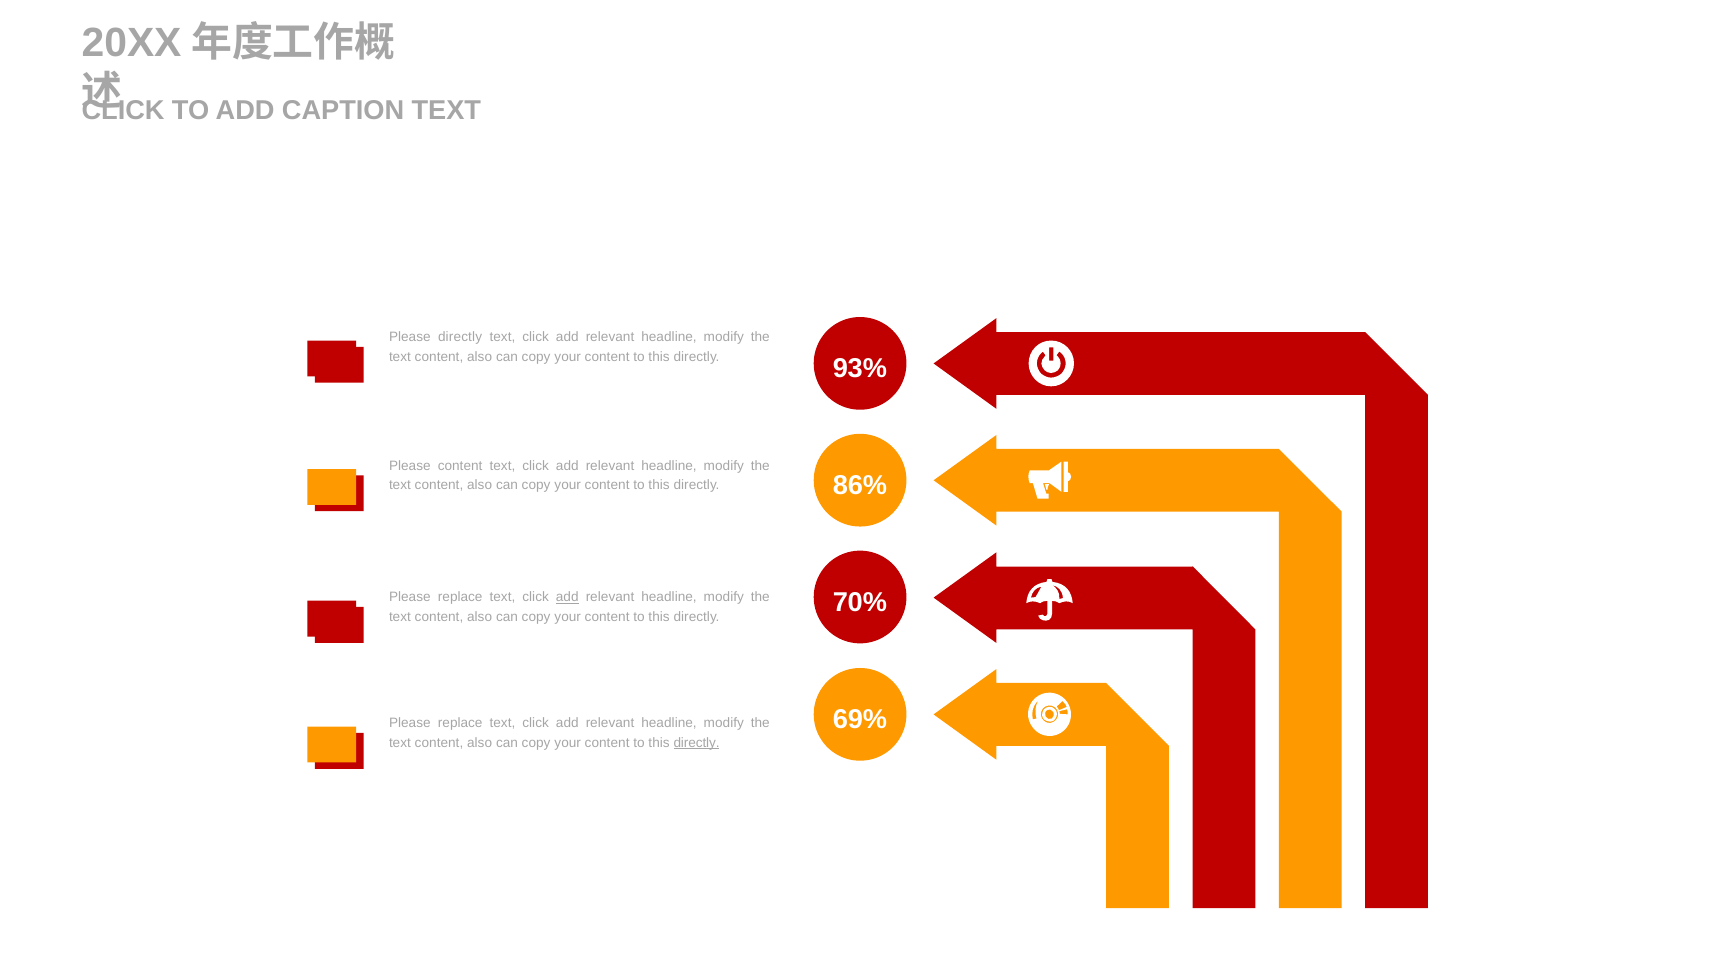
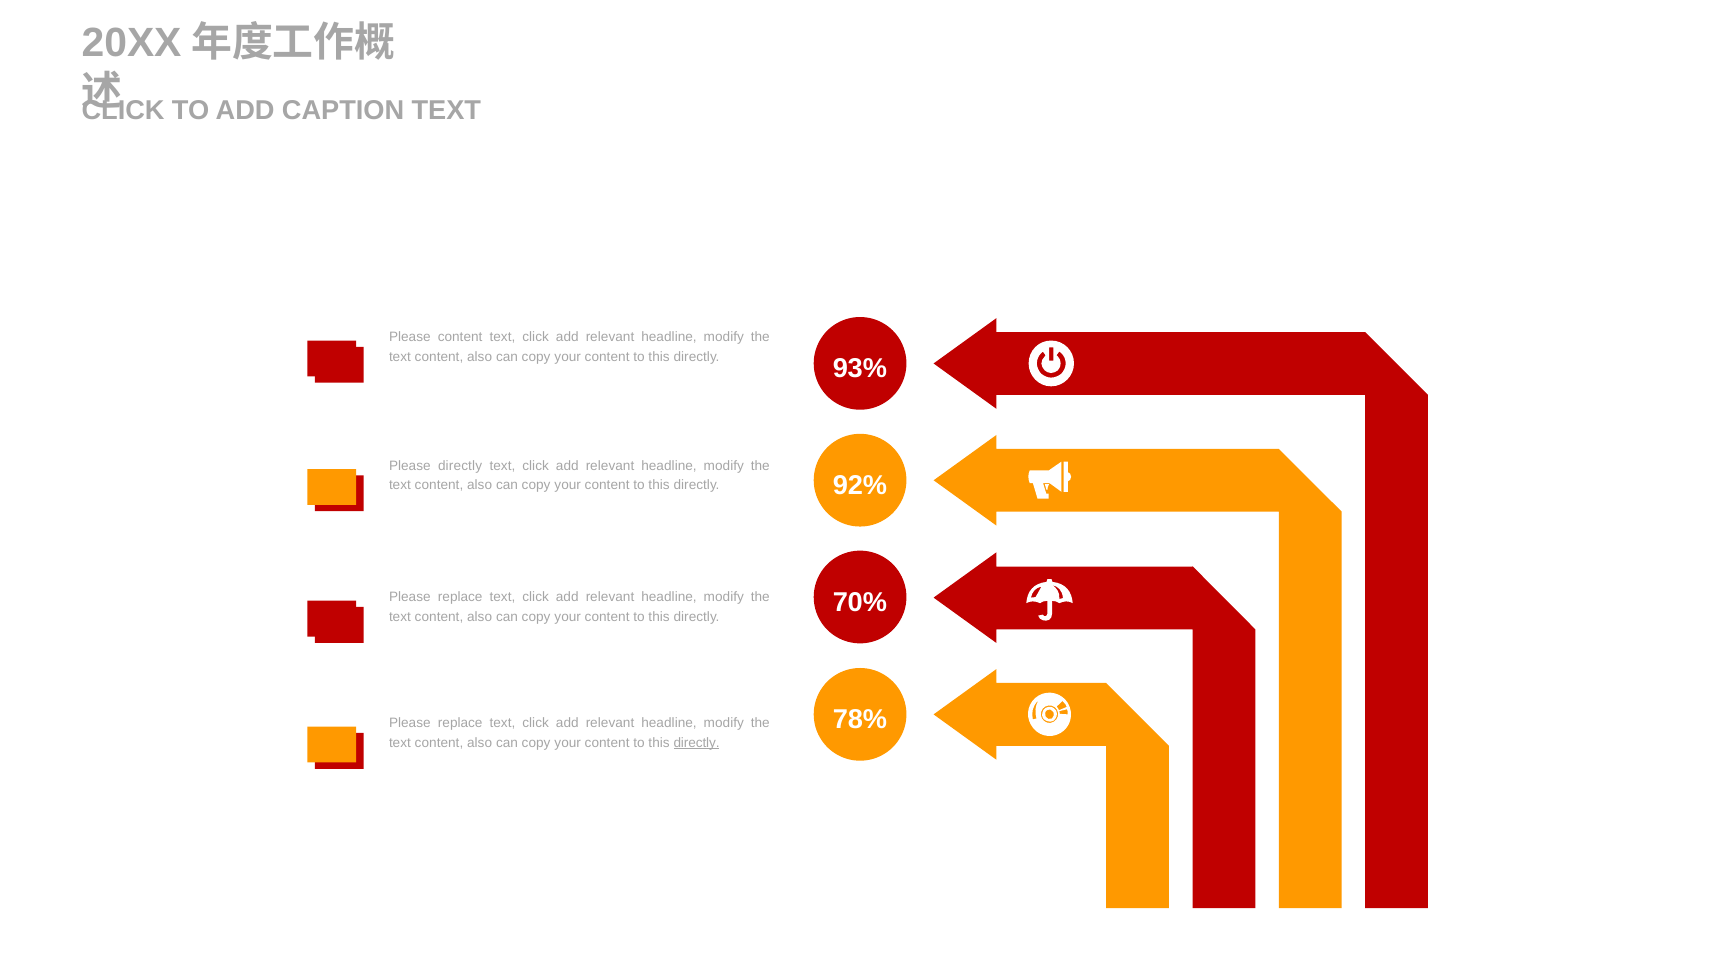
Please directly: directly -> content (460, 337)
Please content: content -> directly (460, 466)
86%: 86% -> 92% (860, 485)
add underline: present -> none (567, 597)
69%: 69% -> 78% (860, 719)
